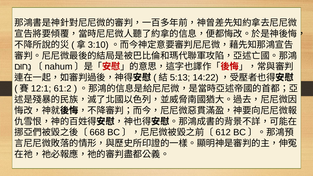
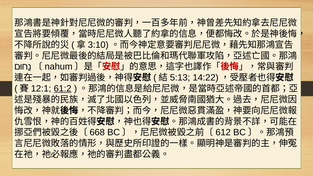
61:2 underline: none -> present (63, 89)
